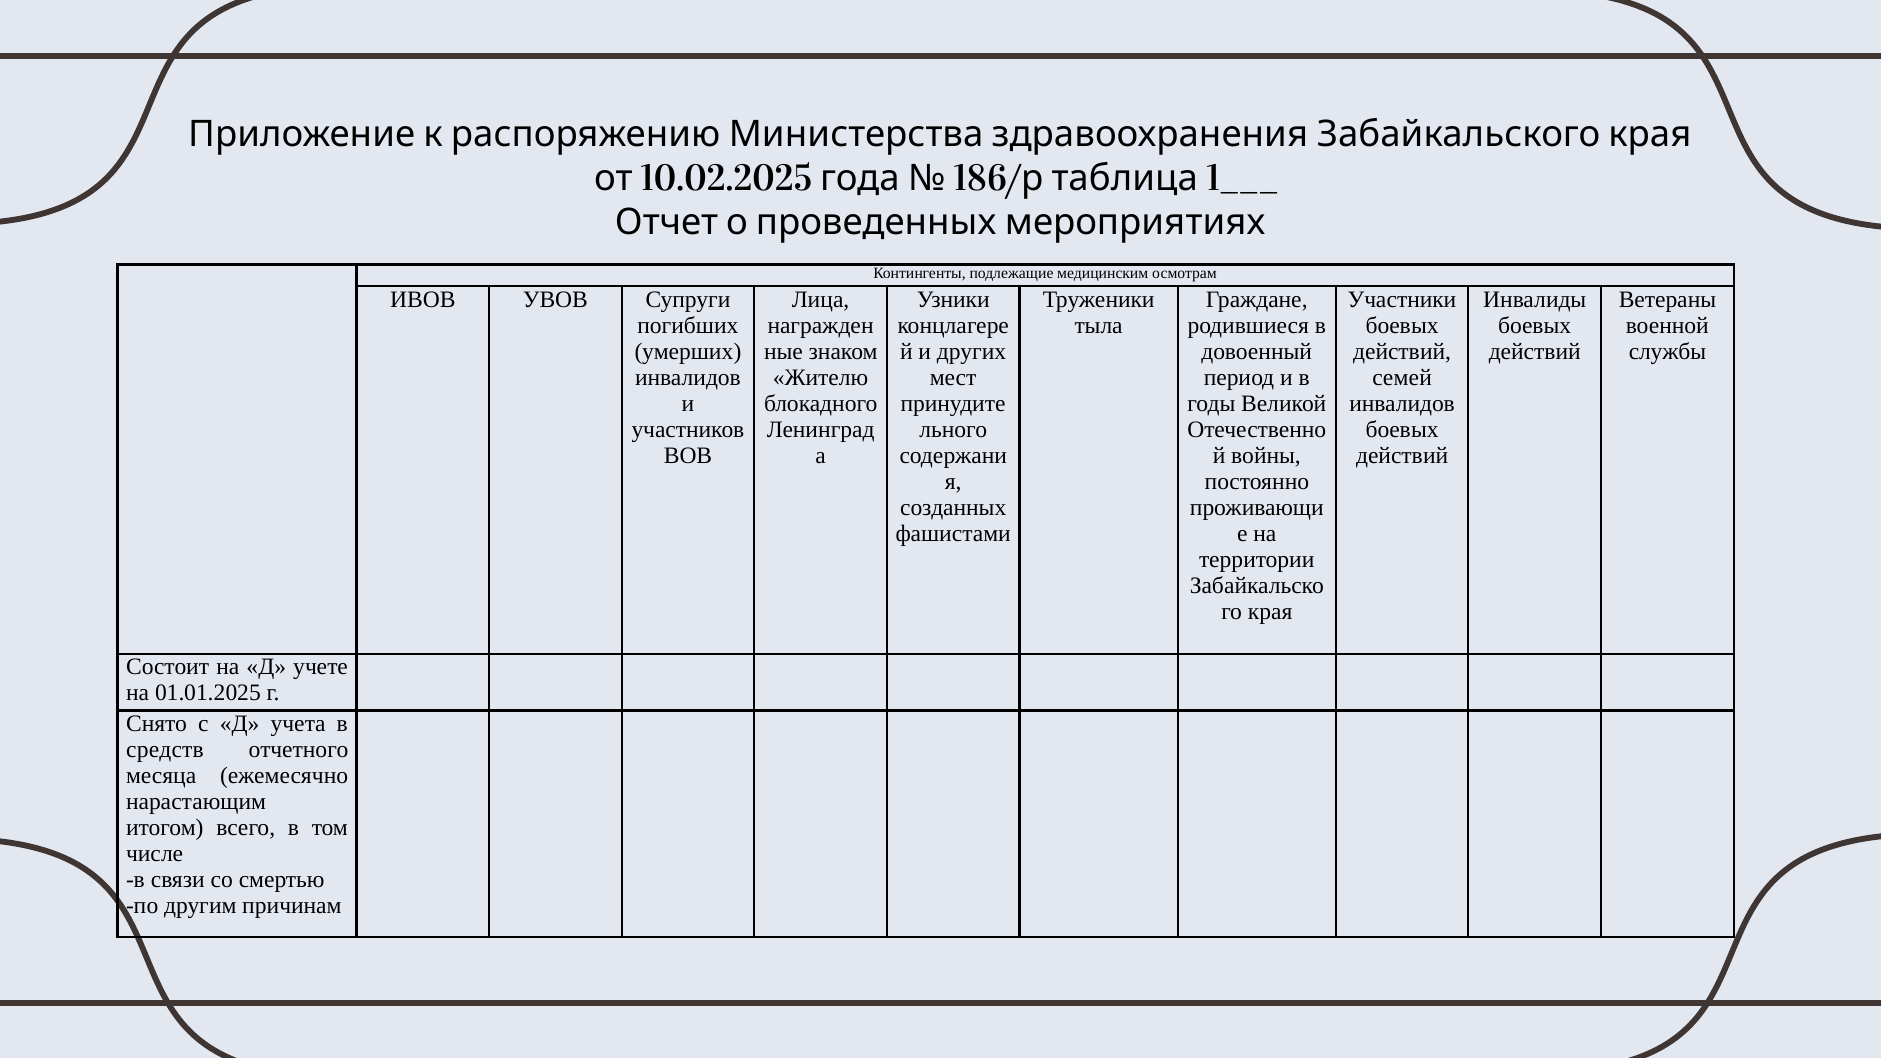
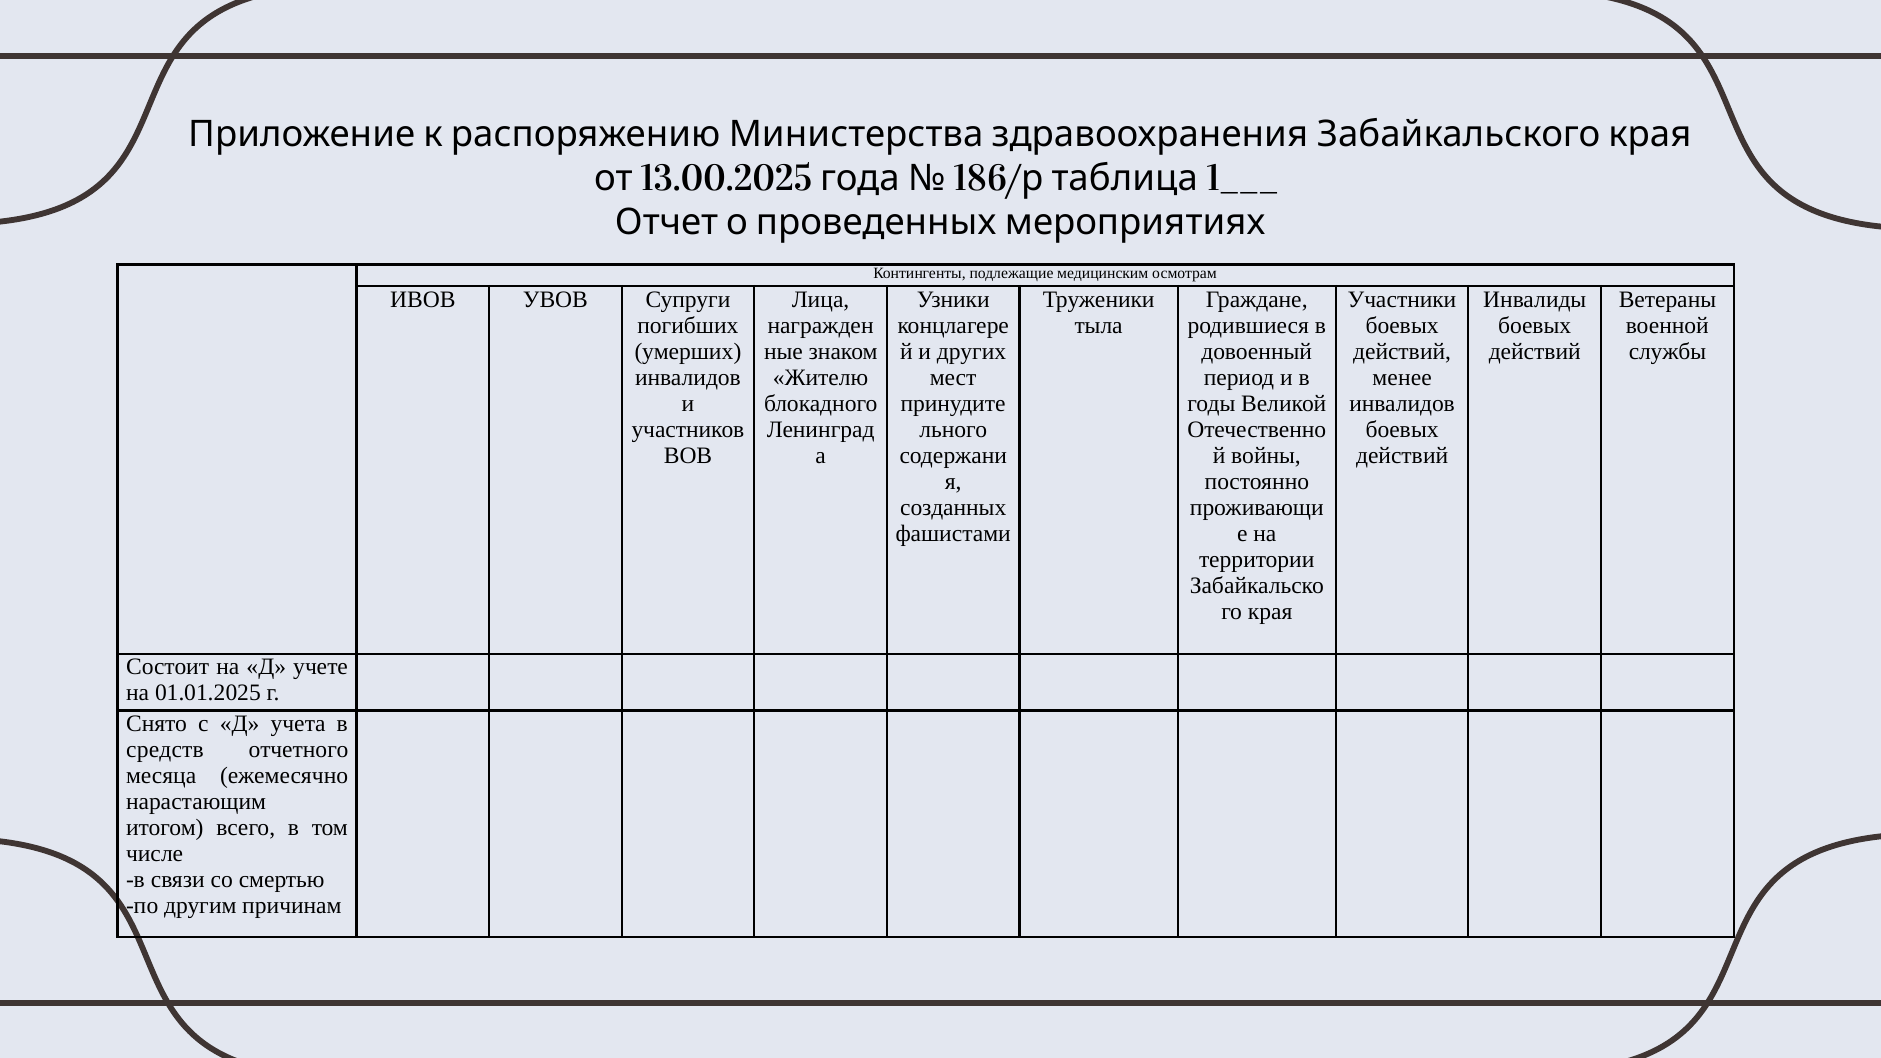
10.02.2025: 10.02.2025 -> 13.00.2025 (726, 179)
семей: семей -> менее (1402, 377)
